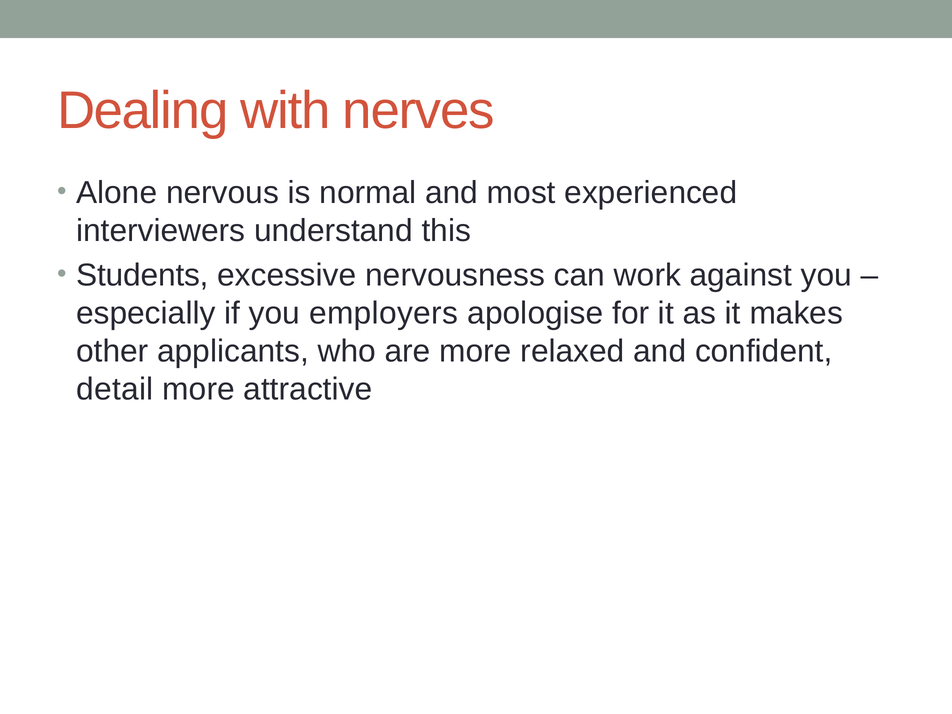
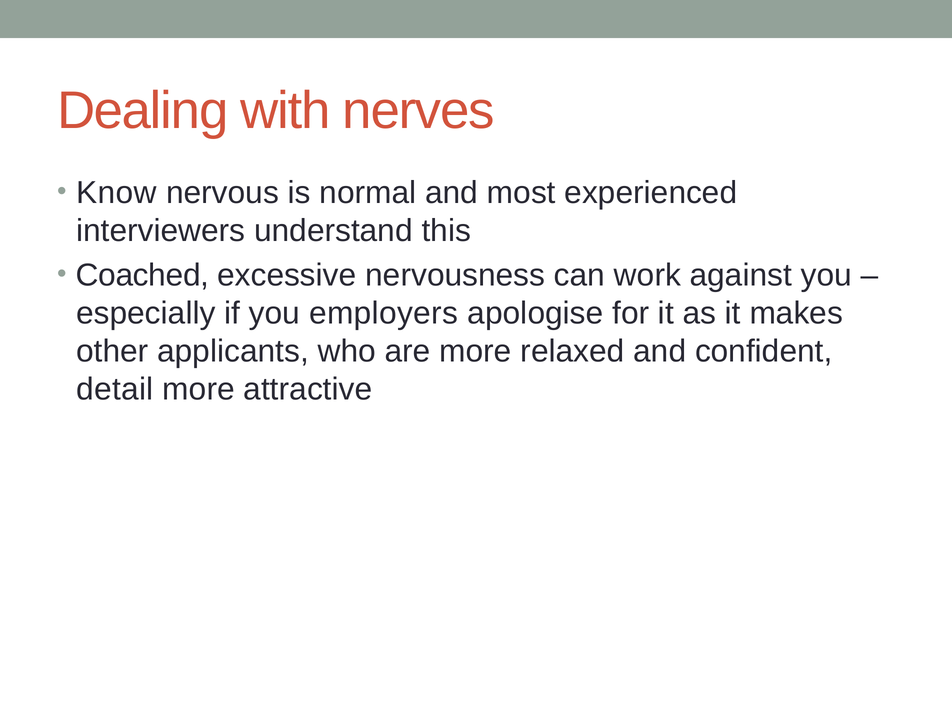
Alone: Alone -> Know (117, 193)
Students: Students -> Coached (142, 275)
